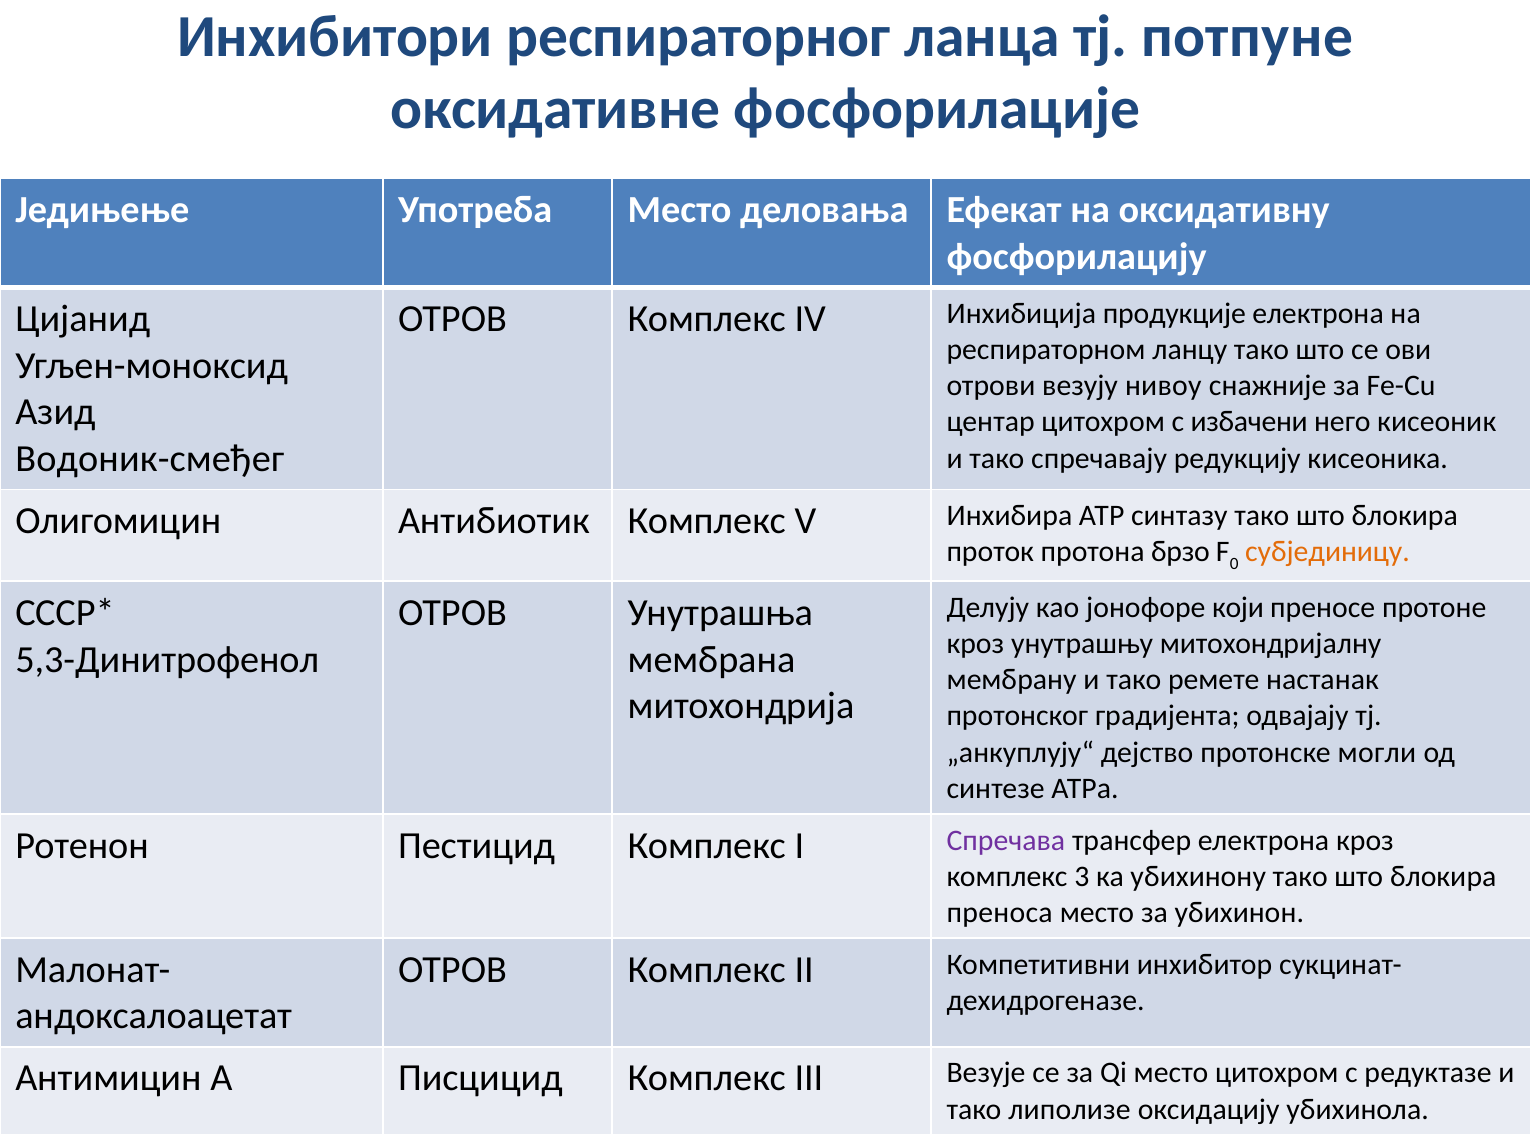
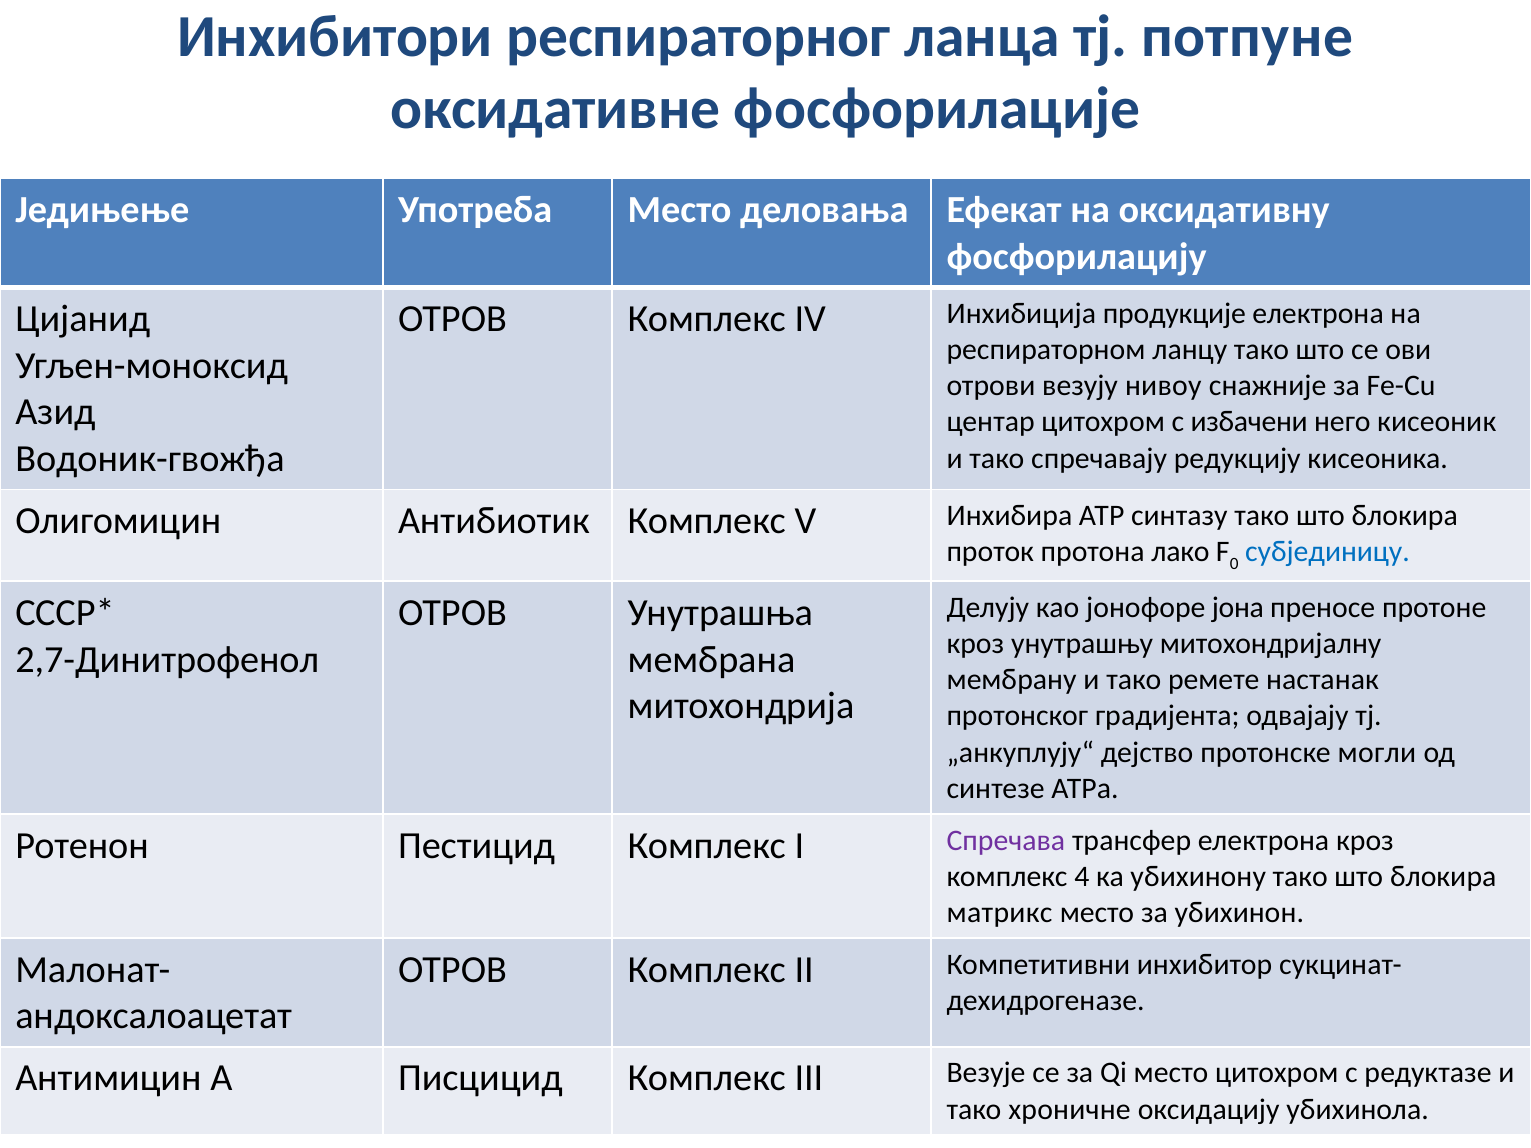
Водоник-смеђег: Водоник-смеђег -> Водоник-гвожђа (150, 459)
брзо: брзо -> лако (1180, 552)
субјединицу colour: orange -> blue (1328, 552)
који: који -> јона (1238, 608)
5,3-Динитрофенол: 5,3-Динитрофенол -> 2,7-Динитрофенол (167, 660)
3: 3 -> 4 (1082, 877)
преноса: преноса -> матрикс (1000, 913)
липолизе: липолизе -> хроничне (1070, 1109)
